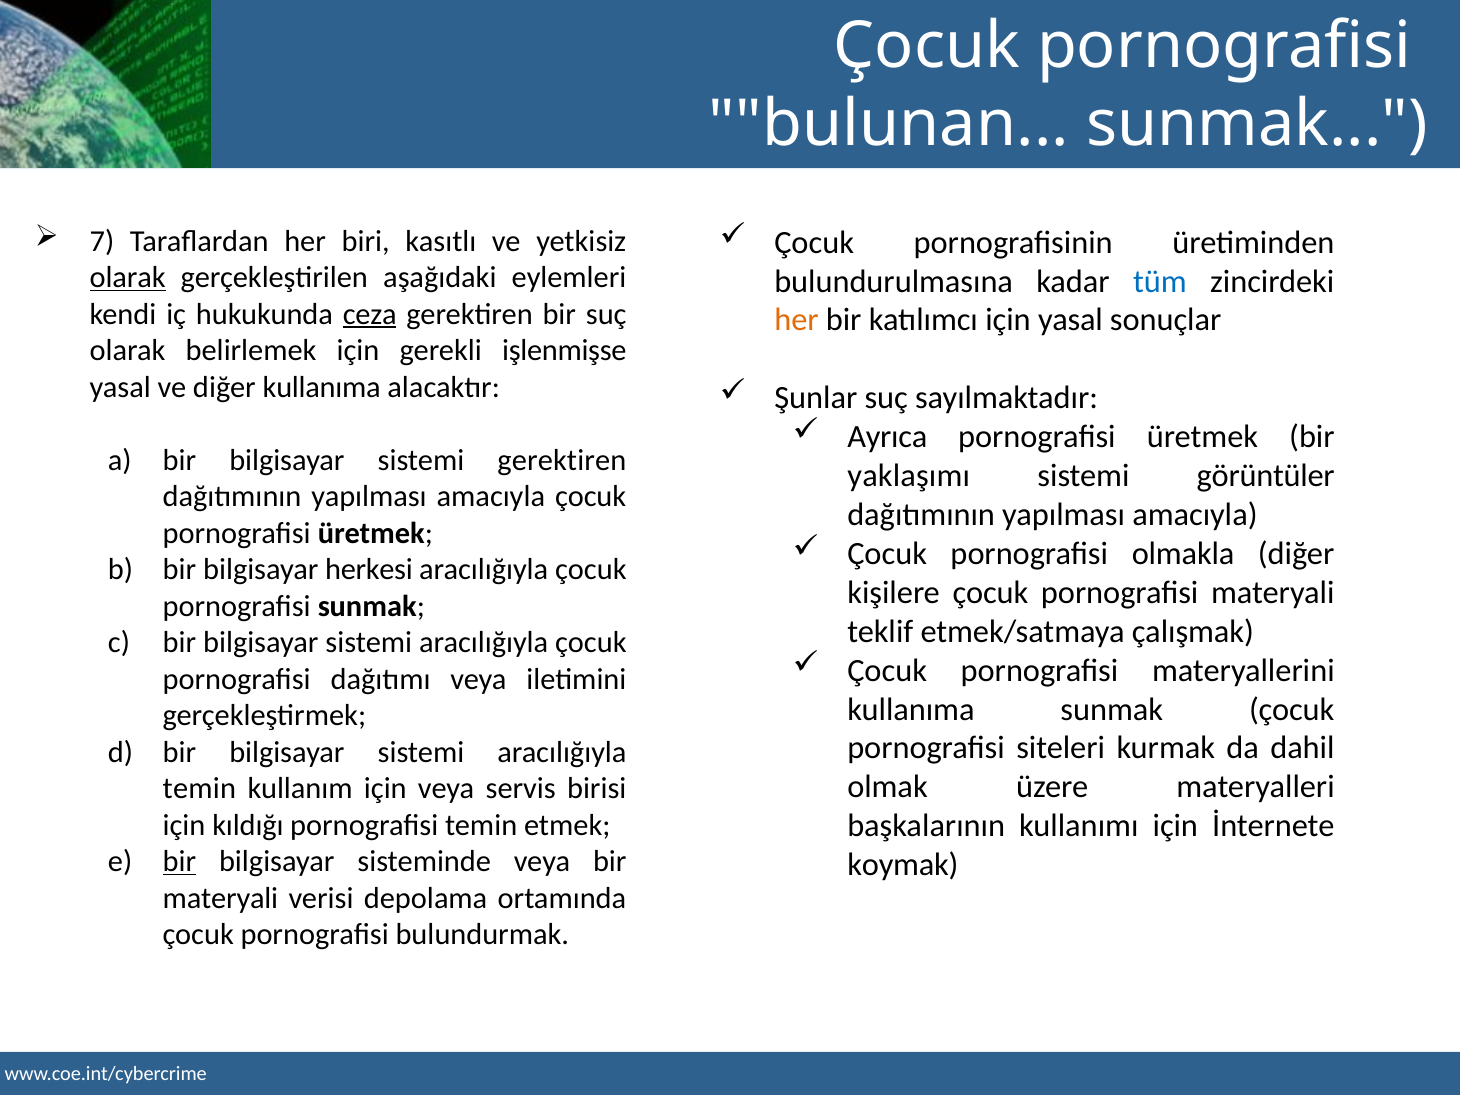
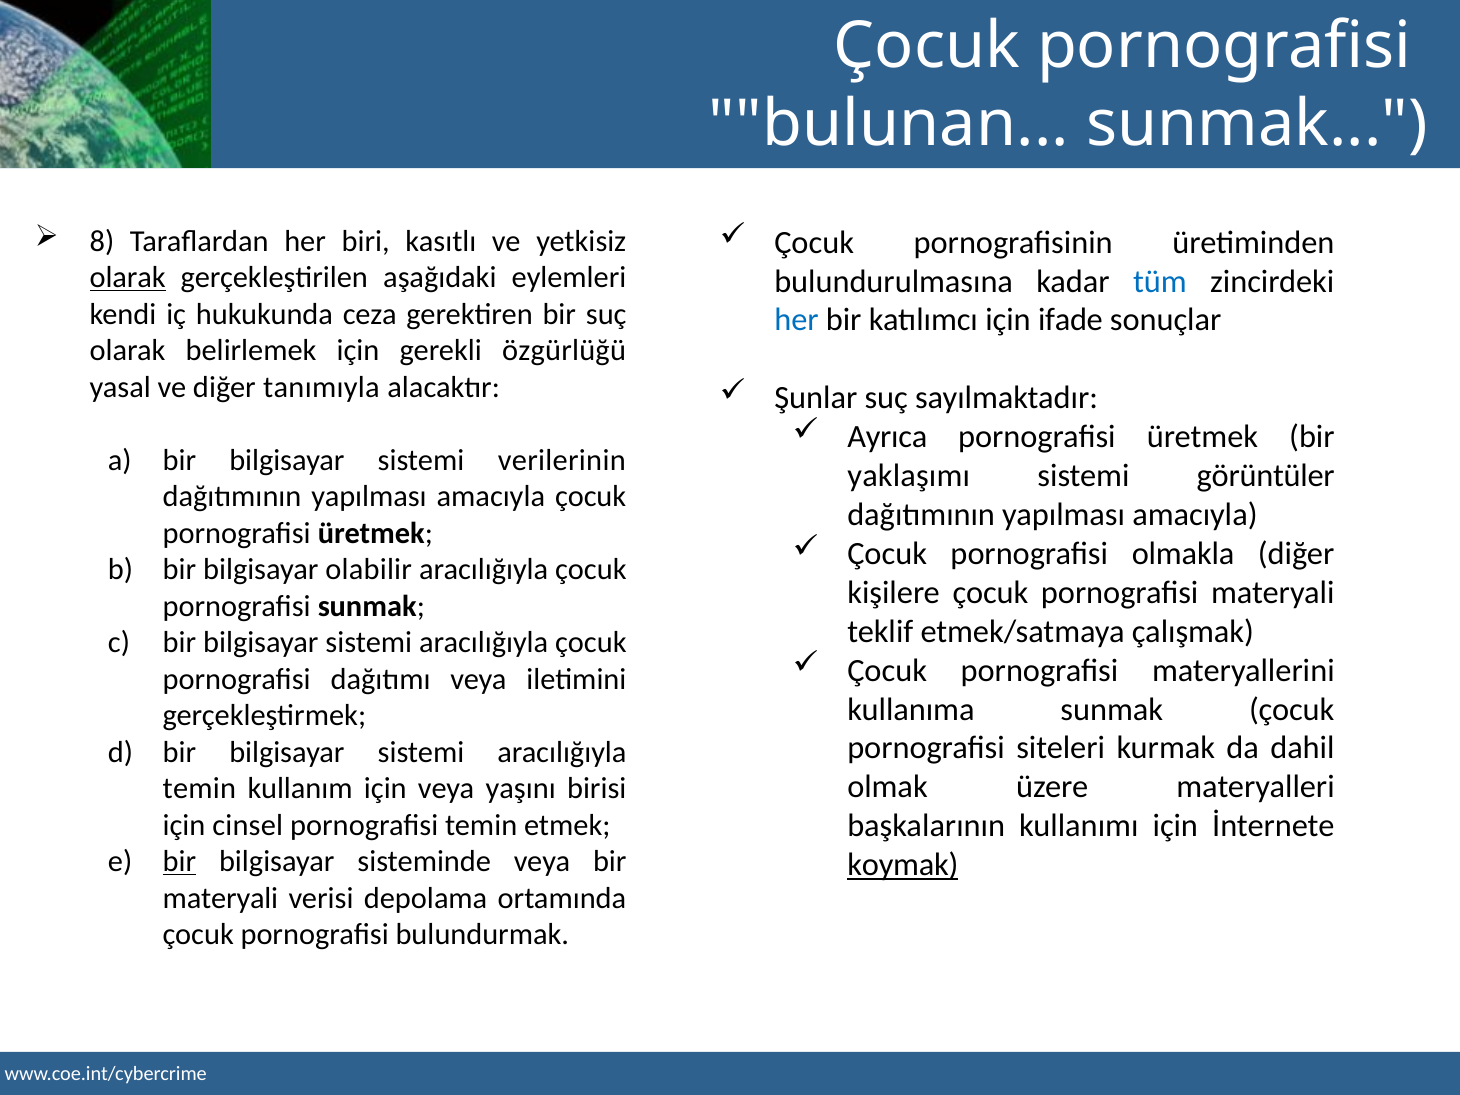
7: 7 -> 8 (102, 241)
ceza underline: present -> none (370, 314)
her colour: orange -> blue (797, 320)
için yasal: yasal -> ifade (1070, 320)
işlenmişse: işlenmişse -> özgürlüğü (564, 350)
diğer kullanıma: kullanıma -> tanımıyla (321, 387)
sistemi gerektiren: gerektiren -> verilerinin (562, 460)
herkesi: herkesi -> olabilir (369, 569)
servis: servis -> yaşını (521, 788)
kıldığı: kıldığı -> cinsel (248, 825)
koymak underline: none -> present (903, 865)
